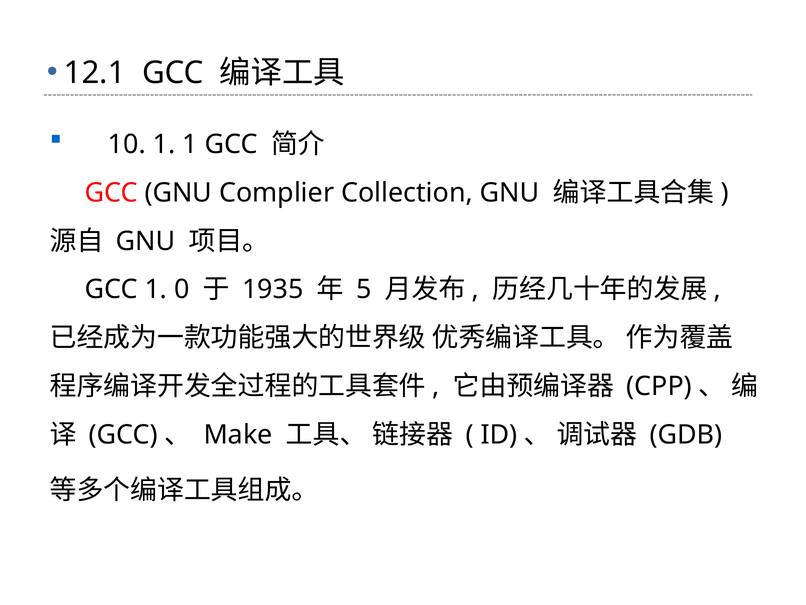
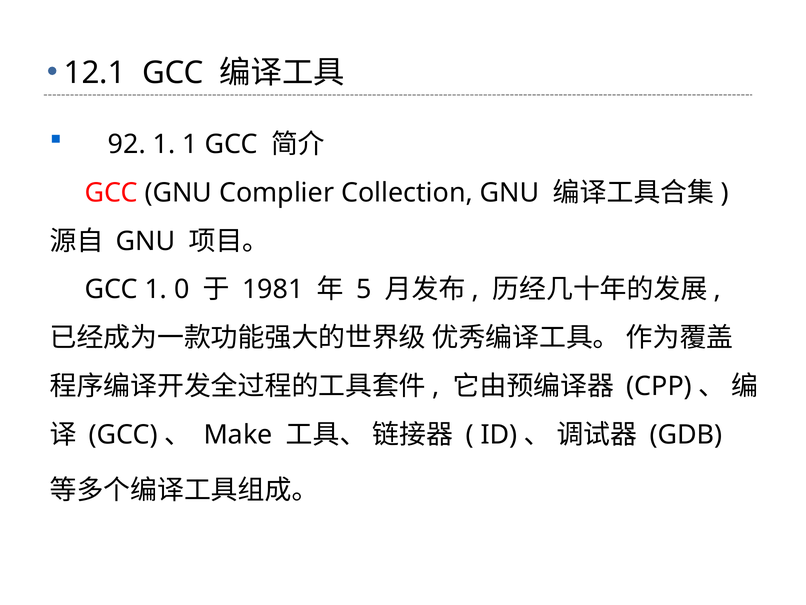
10: 10 -> 92 (127, 144)
1935: 1935 -> 1981 (273, 289)
